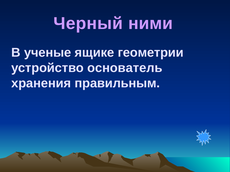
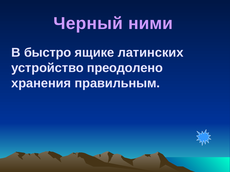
ученые: ученые -> быстро (48, 53)
геометрии: геометрии -> латинских (151, 53)
основатель: основатель -> преодолено (125, 68)
